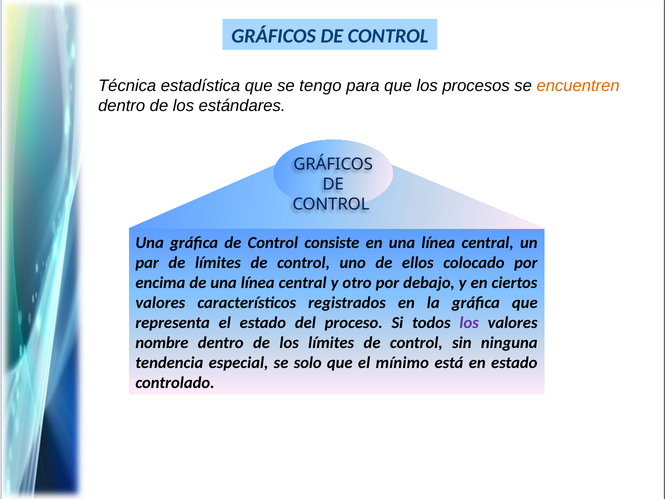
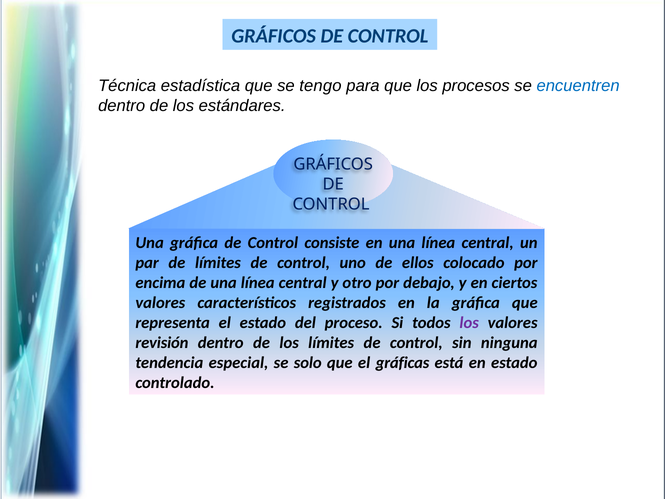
encuentren colour: orange -> blue (578, 86)
nombre: nombre -> revisión (162, 343)
mínimo: mínimo -> gráficas (403, 362)
